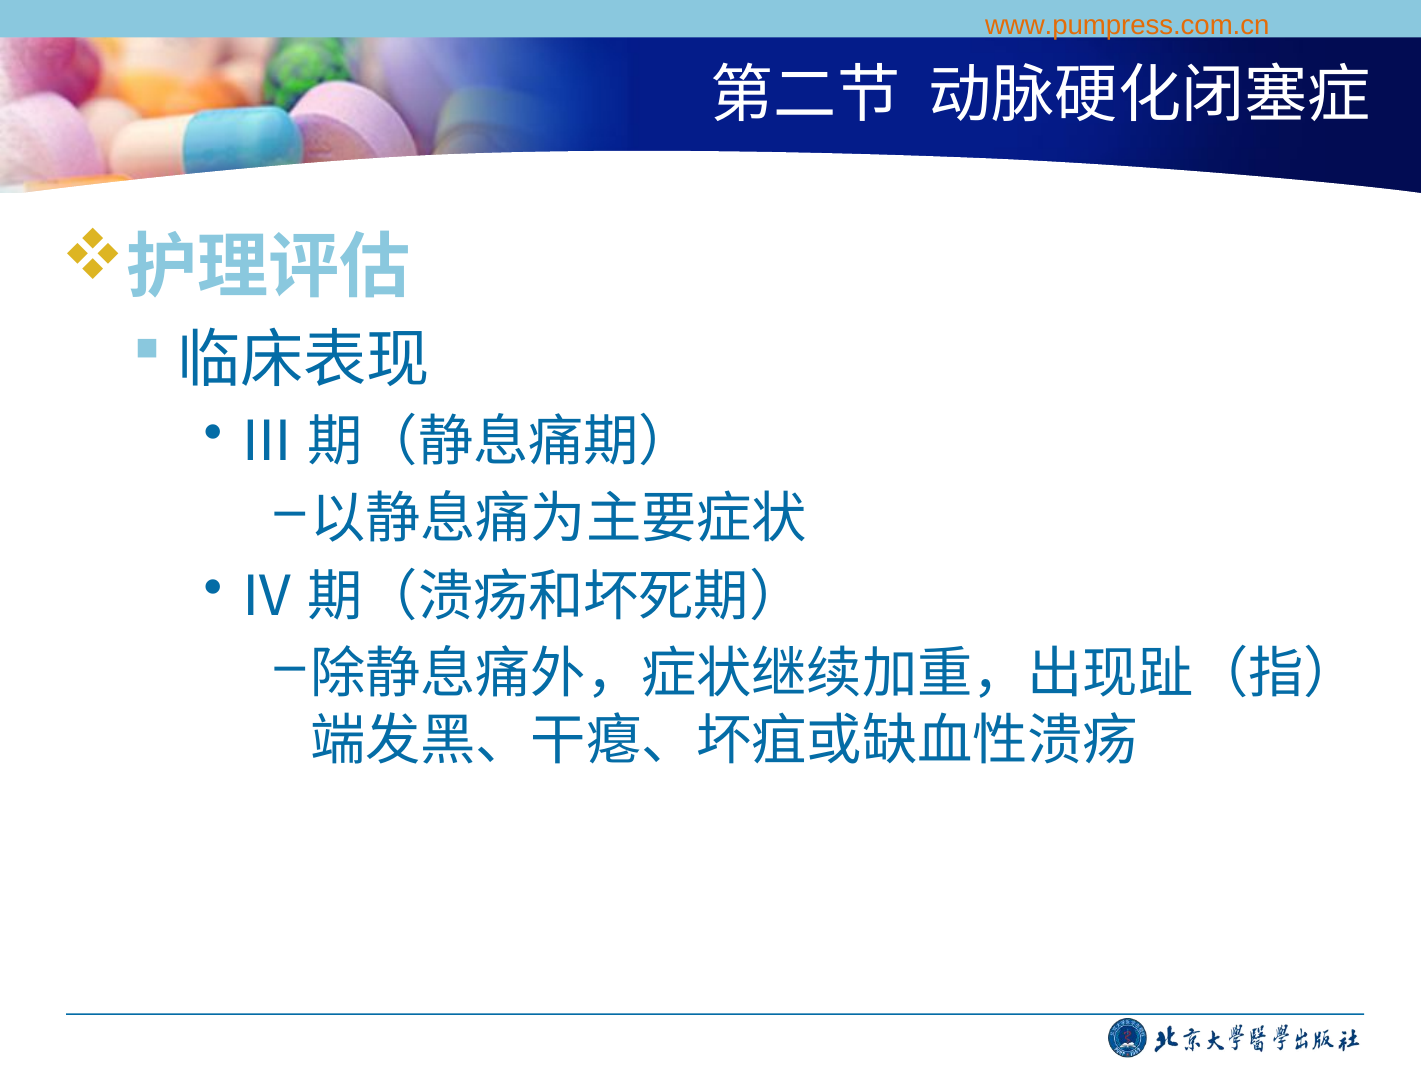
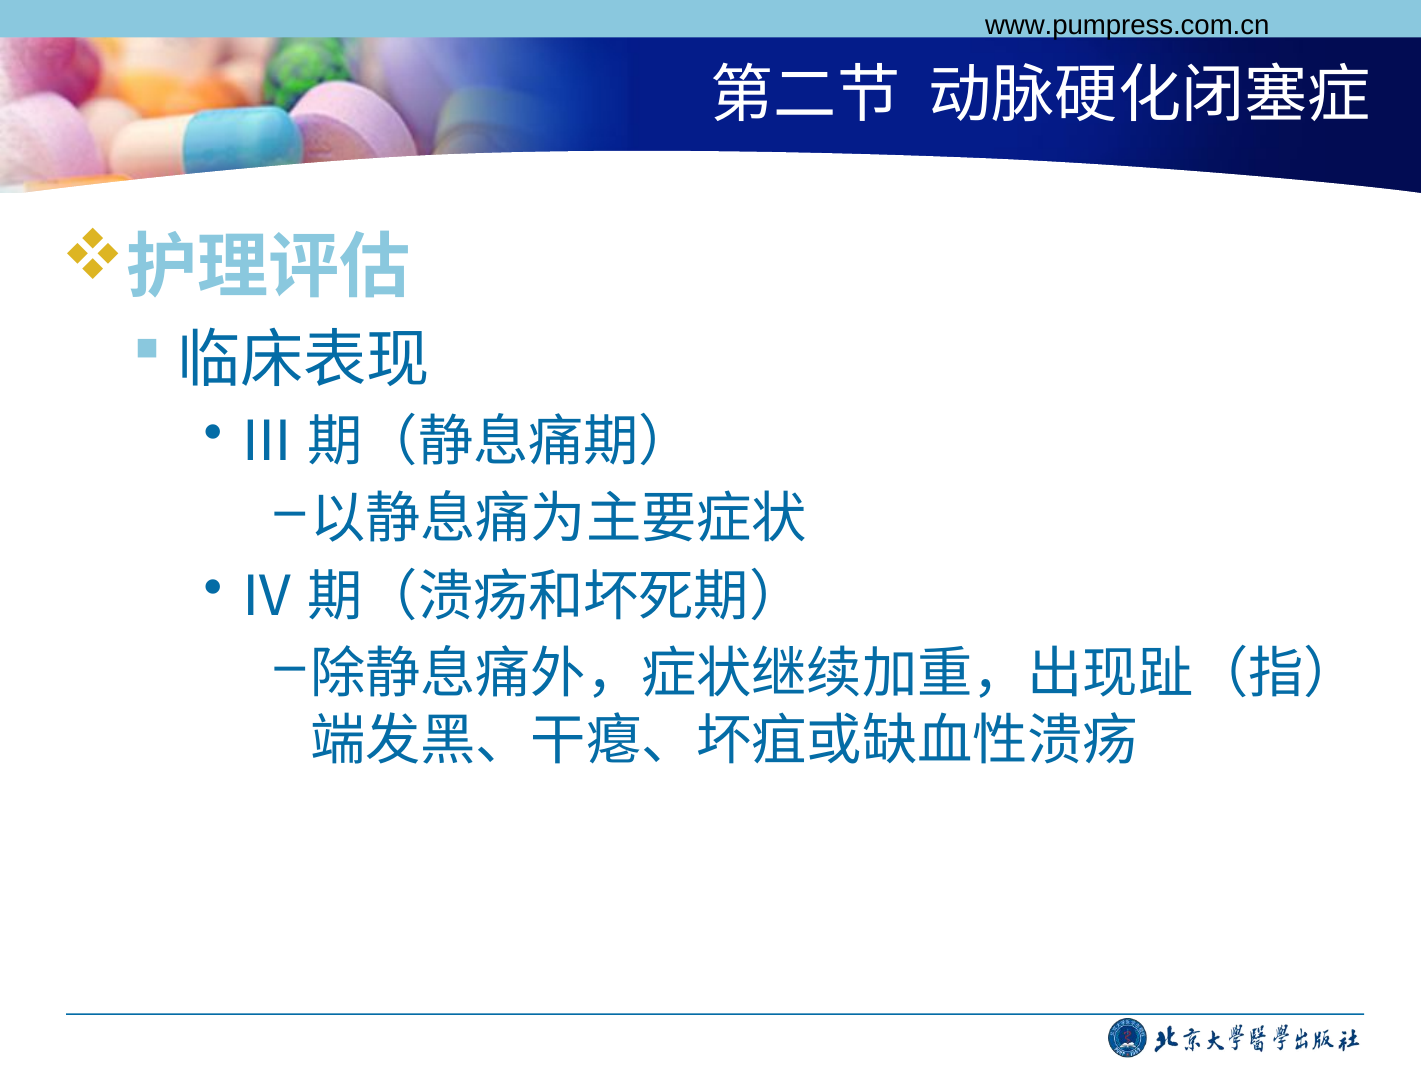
www.pumpress.com.cn colour: orange -> black (1127, 26)
